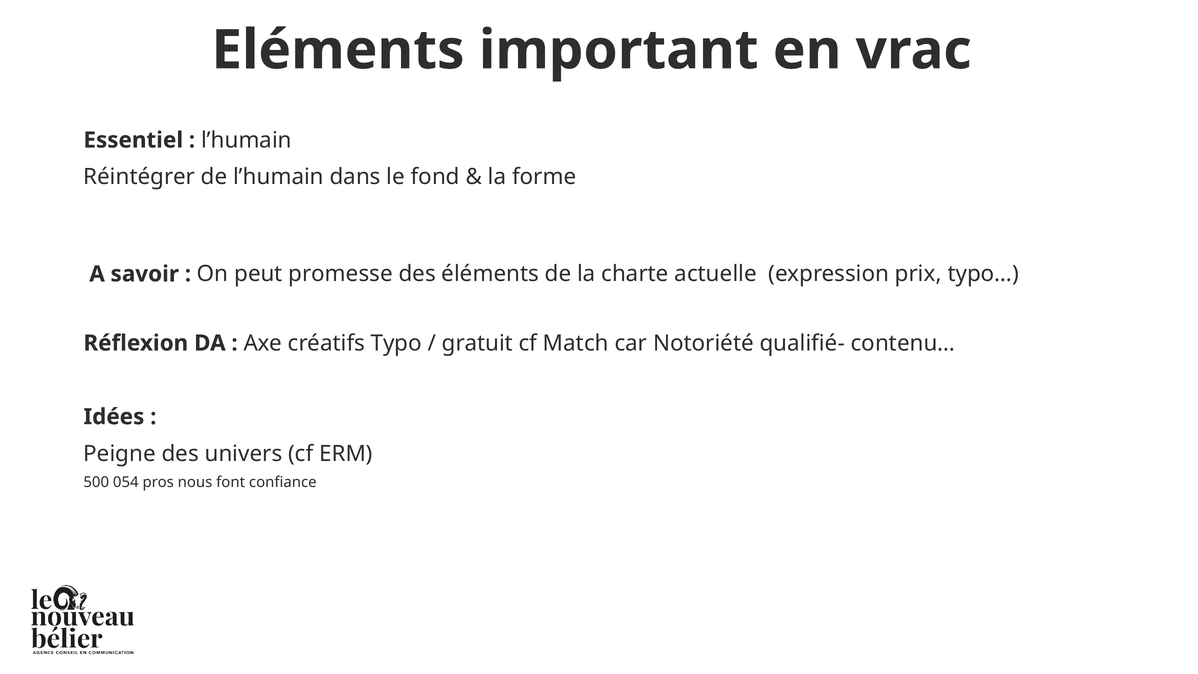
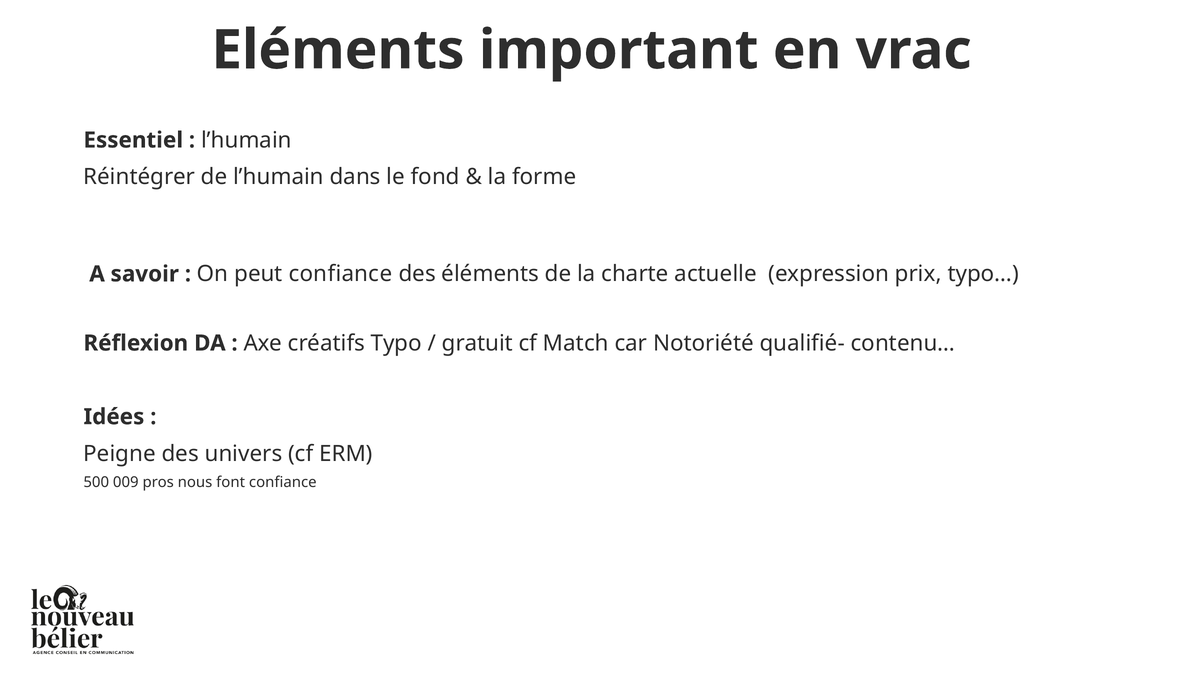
peut promesse: promesse -> confiance (340, 274)
054: 054 -> 009 (126, 482)
